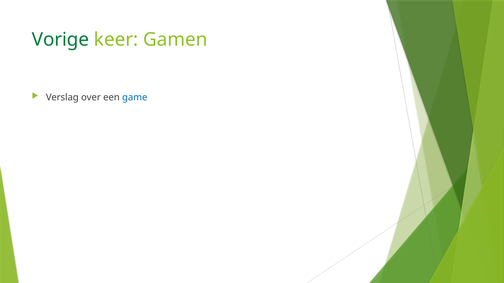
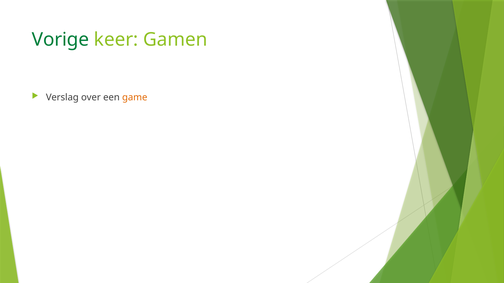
game colour: blue -> orange (135, 98)
